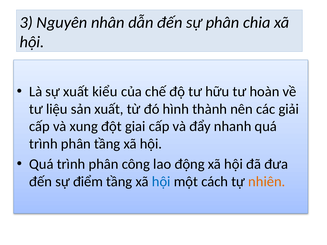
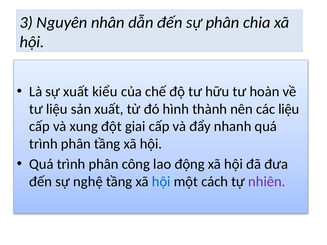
các giải: giải -> liệu (289, 109)
điểm: điểm -> nghệ (88, 182)
nhiên colour: orange -> purple (267, 182)
